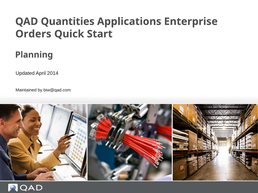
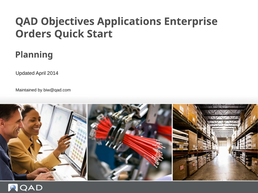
Quantities: Quantities -> Objectives (68, 22)
